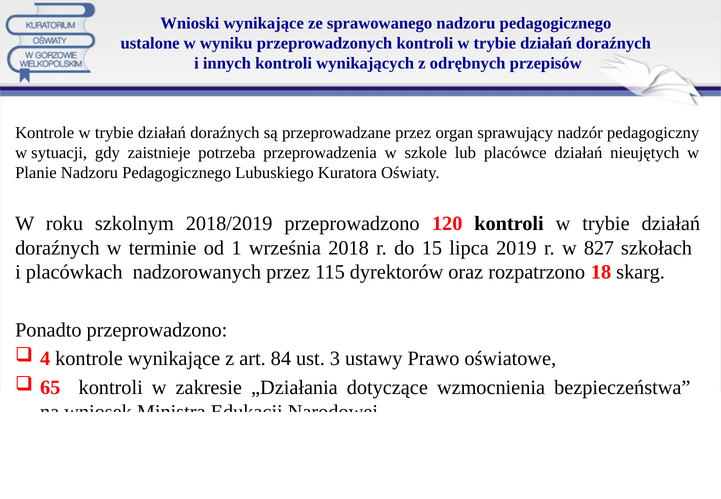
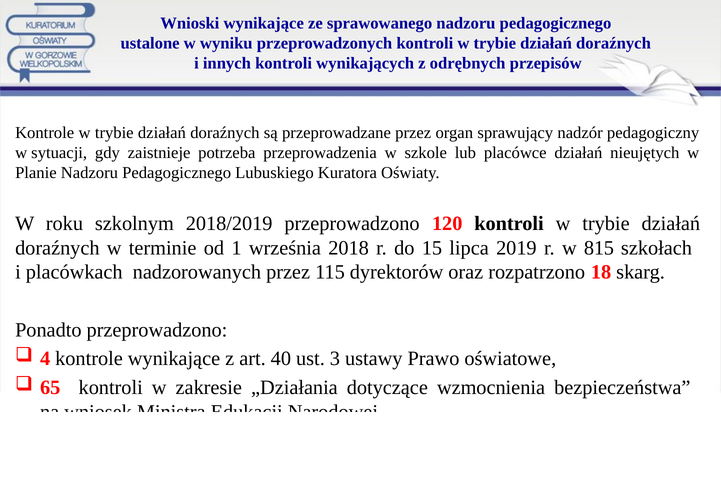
827: 827 -> 815 (599, 248)
84: 84 -> 40 (281, 359)
